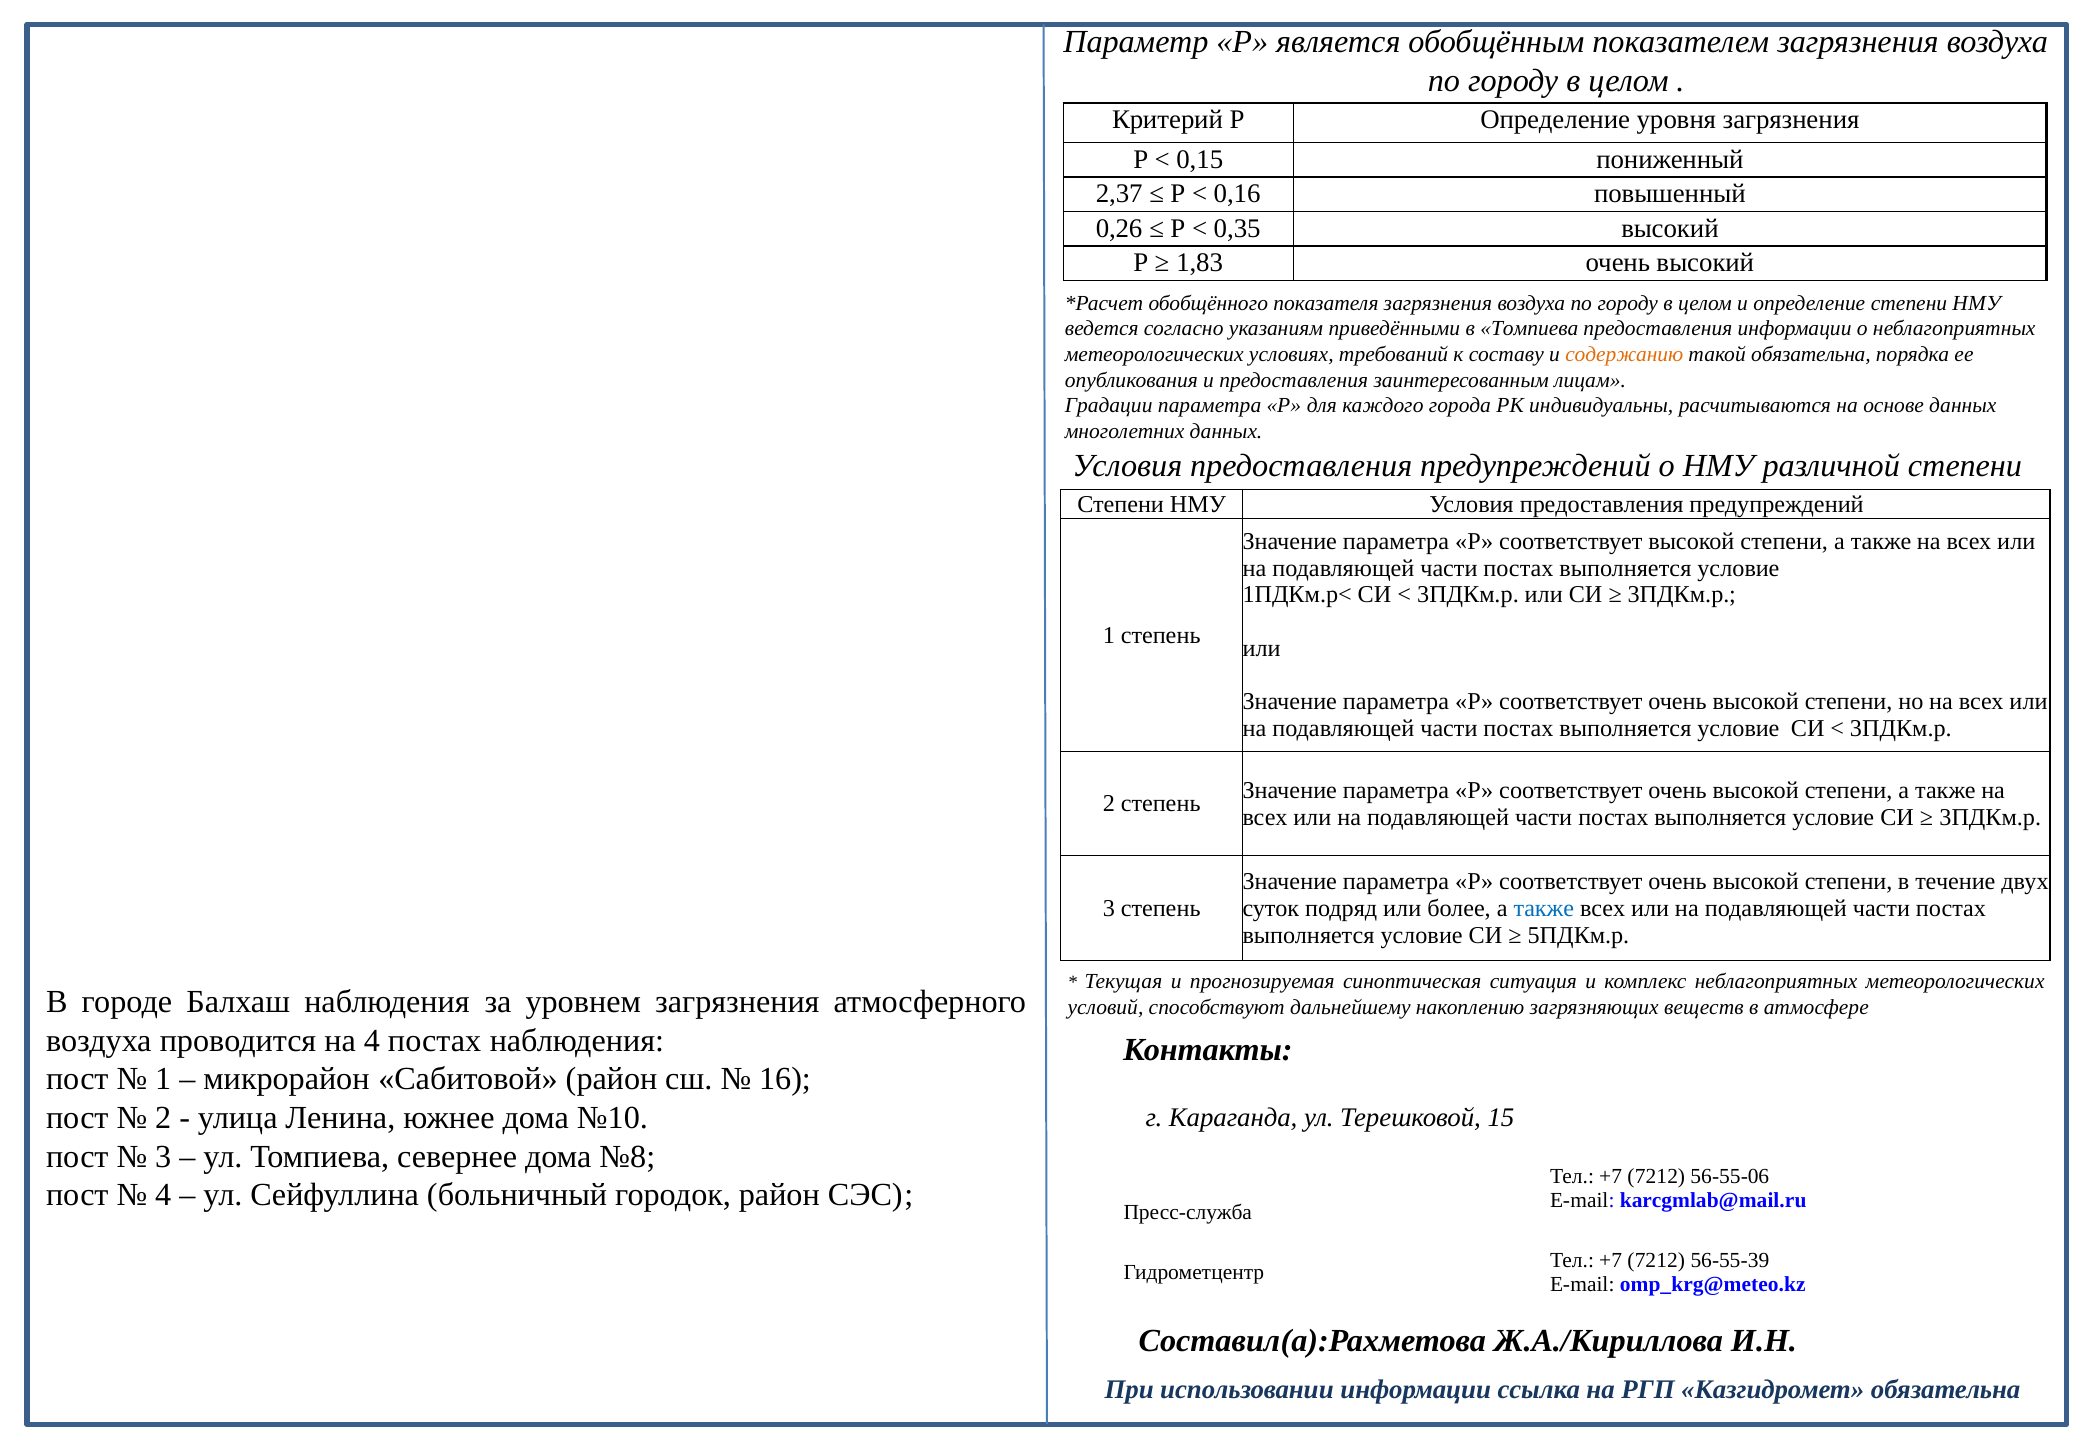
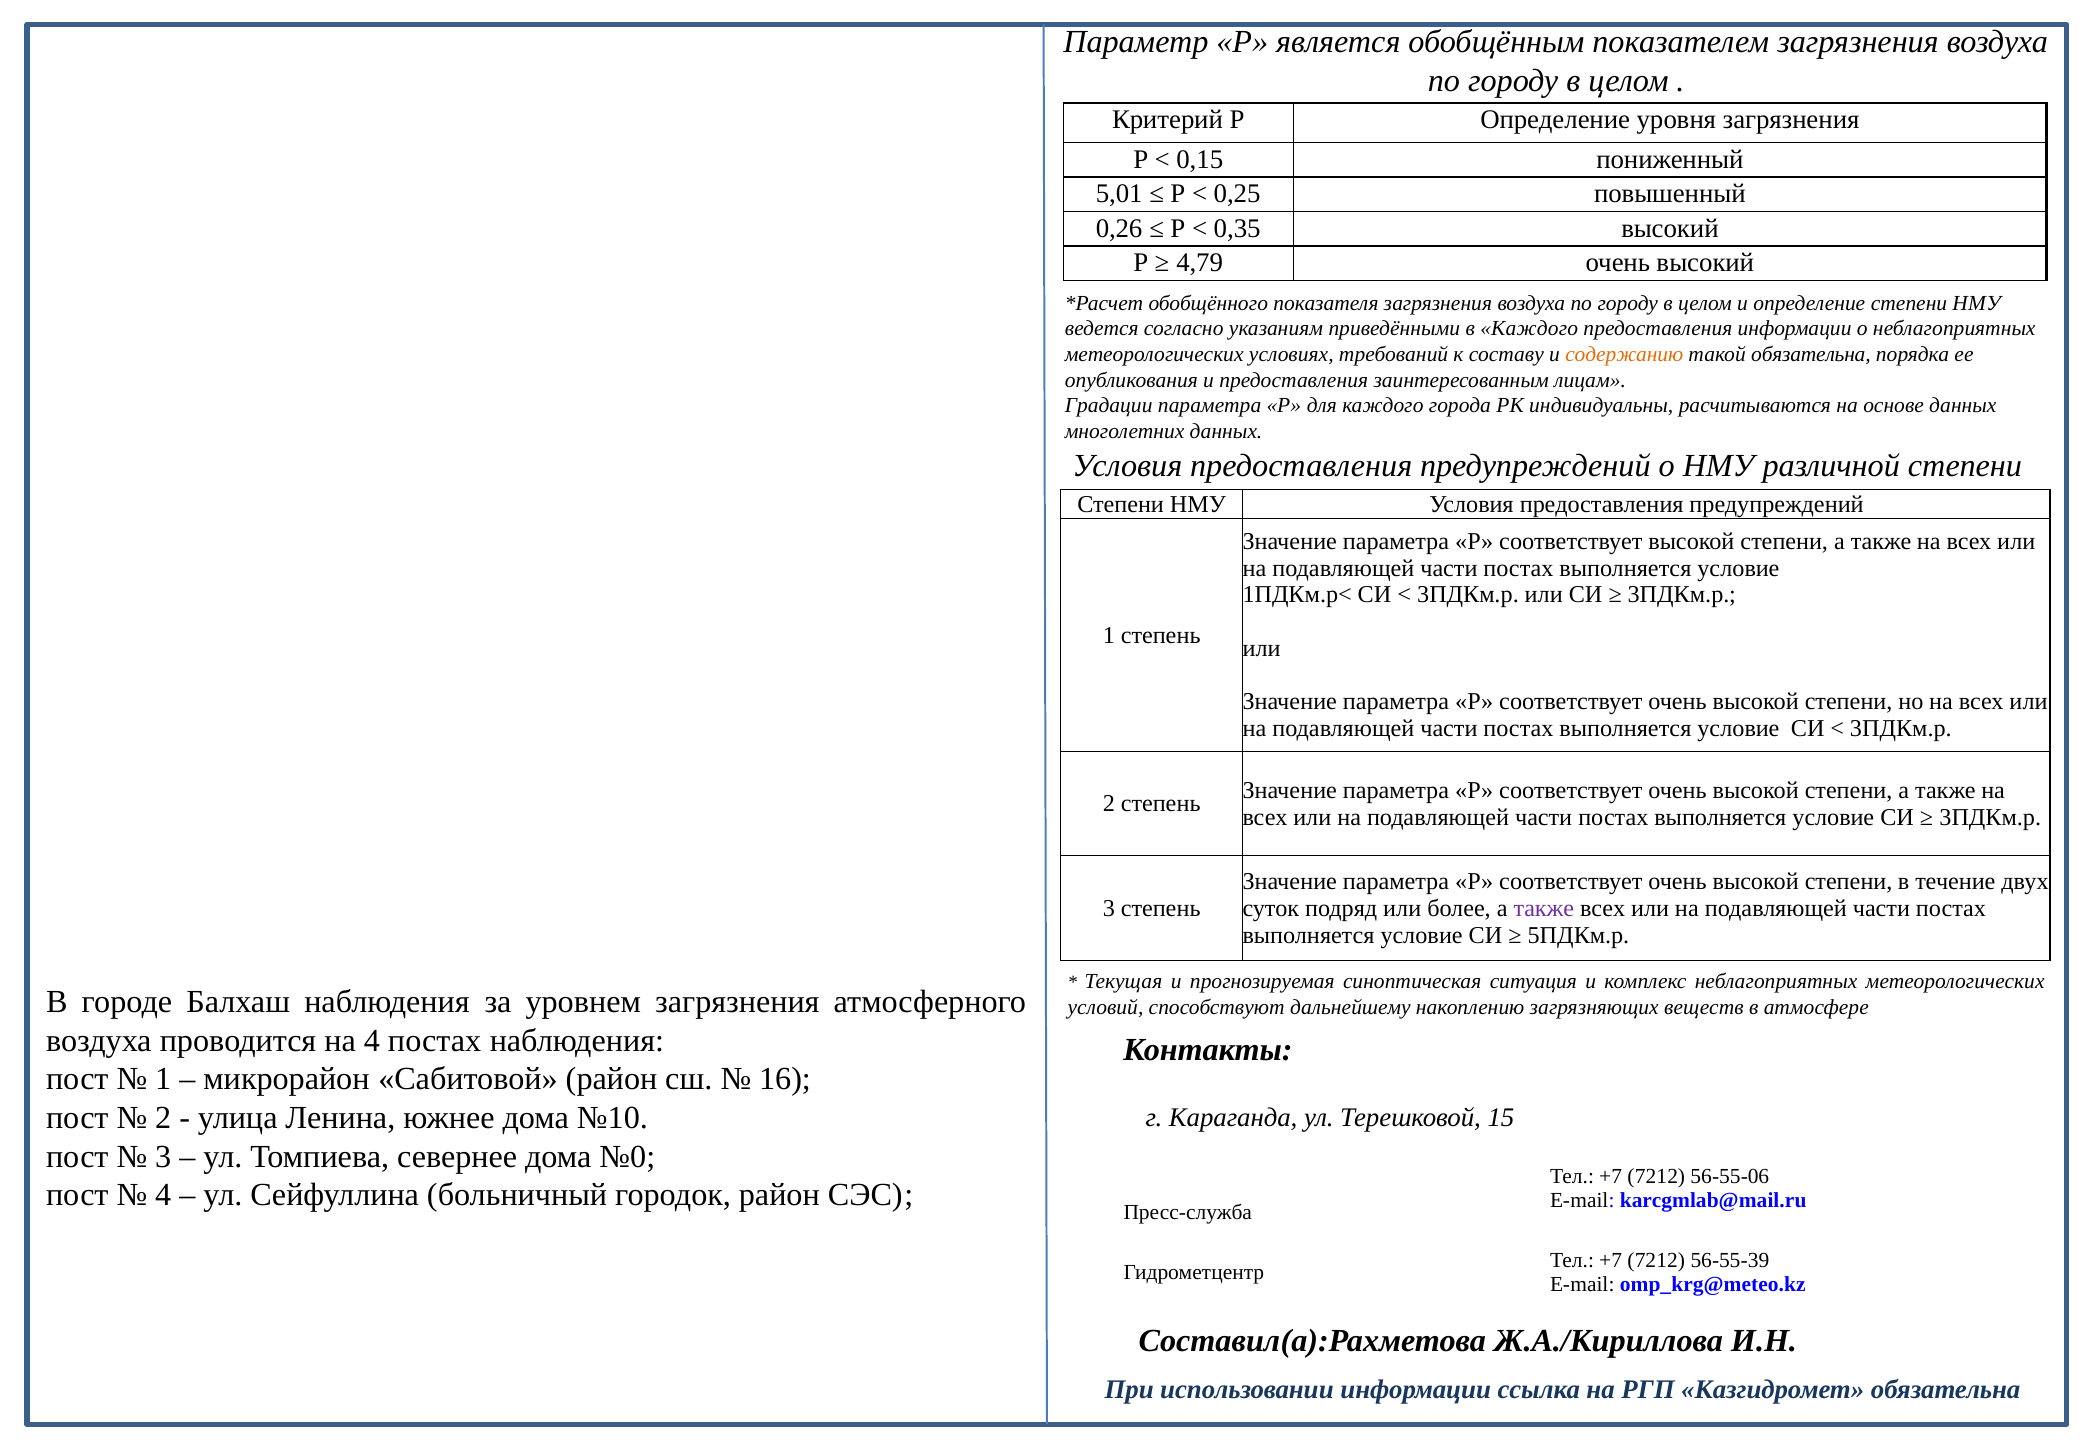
2,37: 2,37 -> 5,01 (1119, 194)
0,16: 0,16 -> 0,25 (1237, 194)
1,83: 1,83 -> 4,79 (1200, 263)
в Томпиева: Томпиева -> Каждого (1529, 329)
также colour: blue -> purple (1544, 909)
№8: №8 -> №0 (627, 1157)
